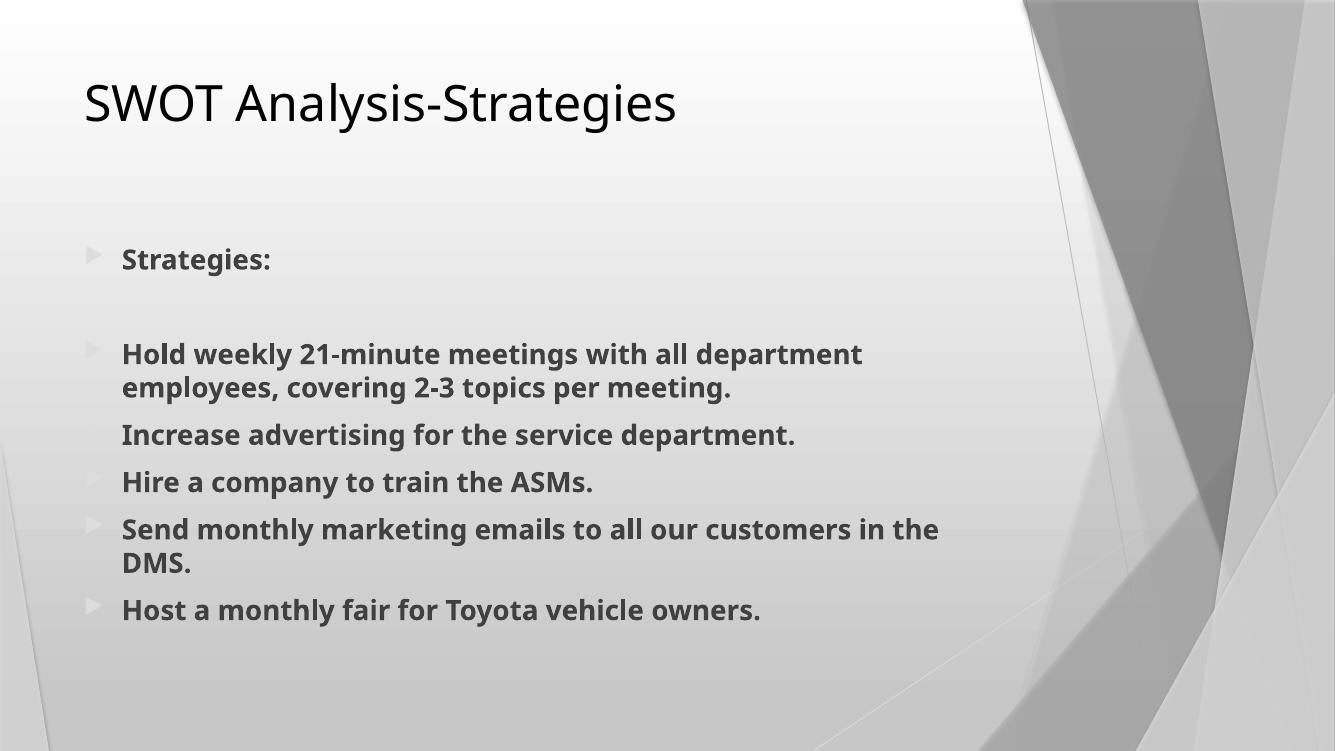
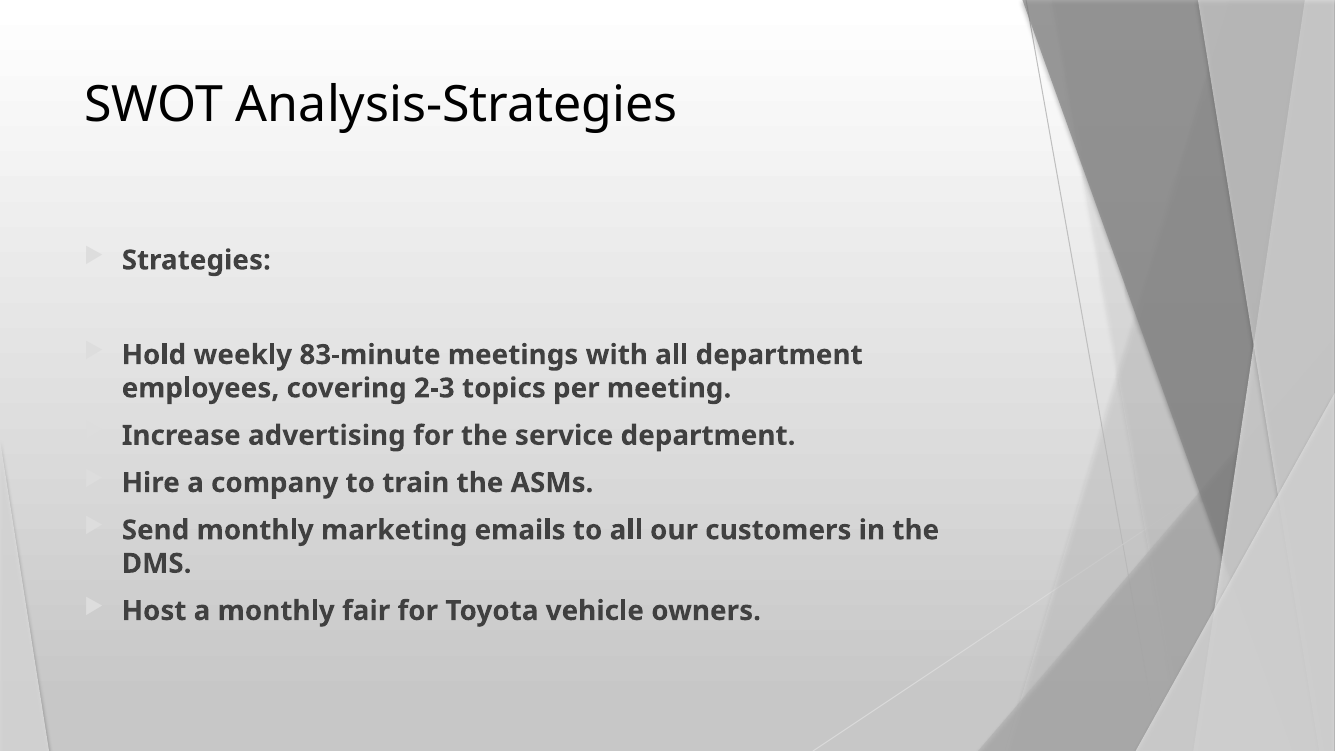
21-minute: 21-minute -> 83-minute (370, 355)
